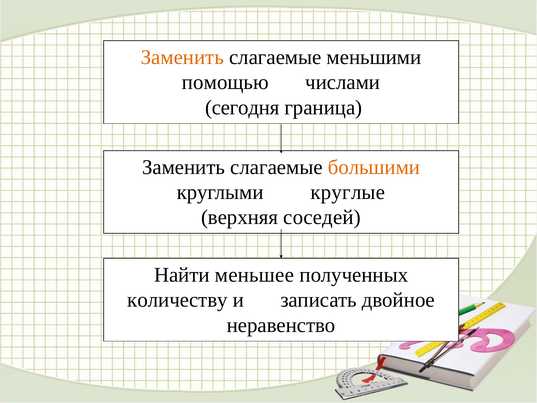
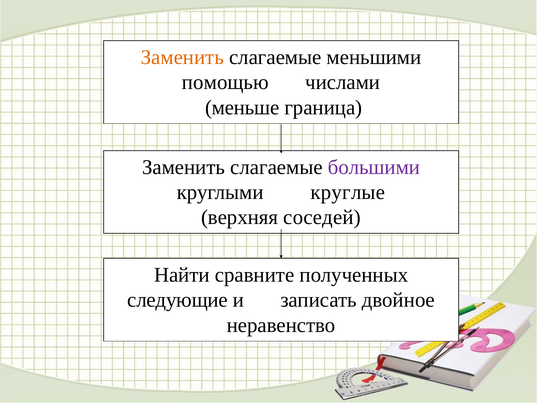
сегодня: сегодня -> меньше (242, 107)
большими colour: orange -> purple (374, 167)
меньшее: меньшее -> сравните (255, 275)
количеству: количеству -> следующие (178, 300)
